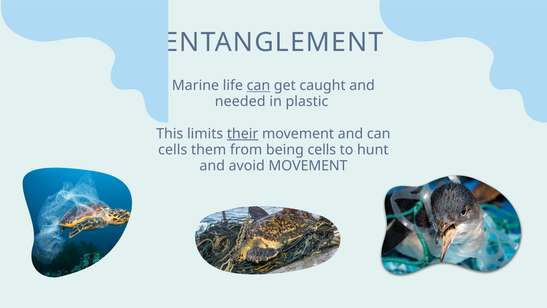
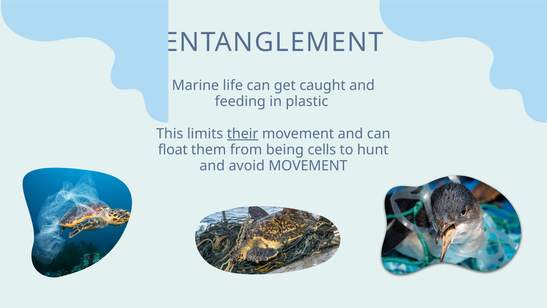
can underline: present -> none (258, 85)
needed: needed -> feeding (240, 102)
cells: cells -> float (173, 150)
